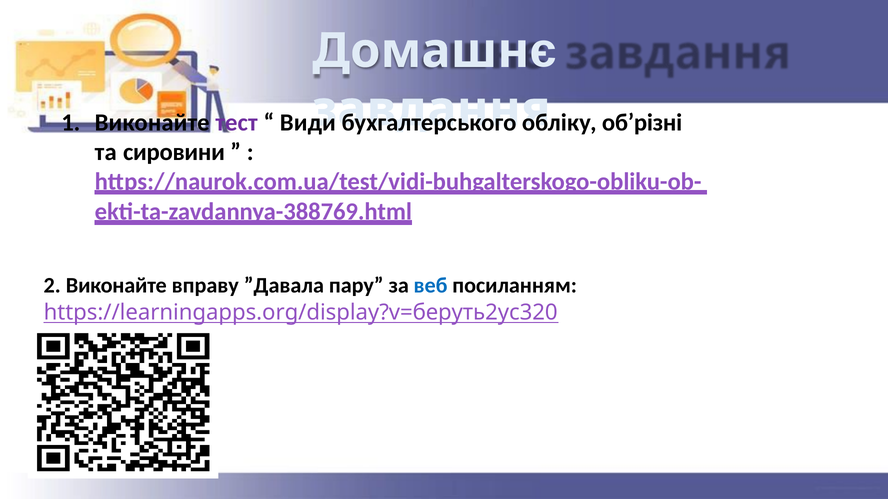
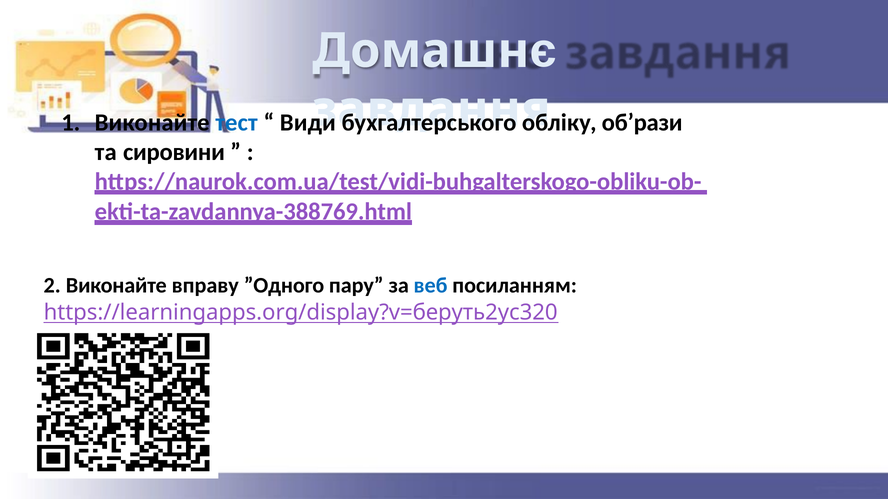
тест colour: purple -> blue (236, 123)
об’різні: об’різні -> об’рази (642, 123)
”Давала: ”Давала -> ”Одного (284, 286)
